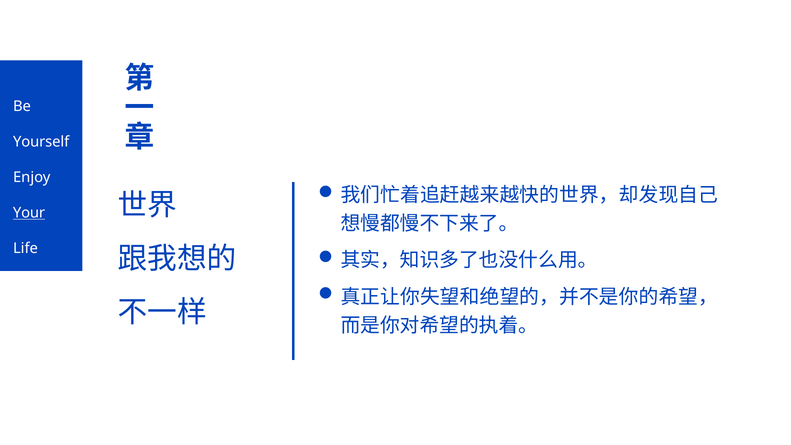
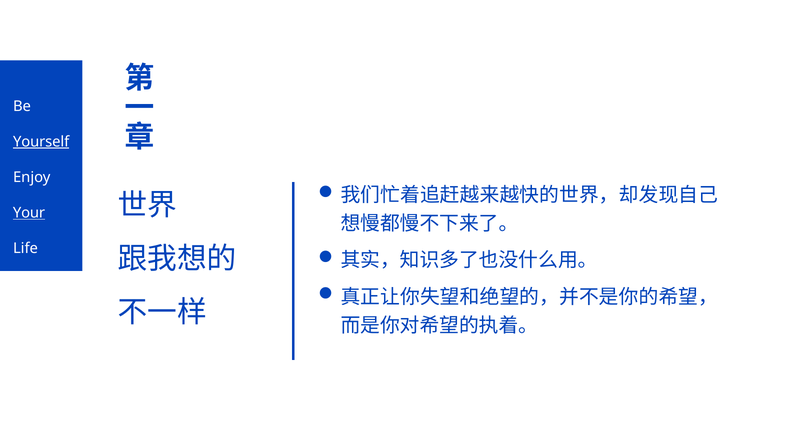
Yourself underline: none -> present (41, 142)
